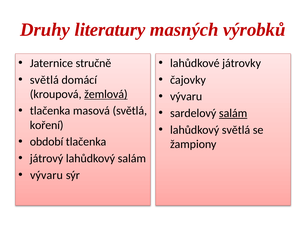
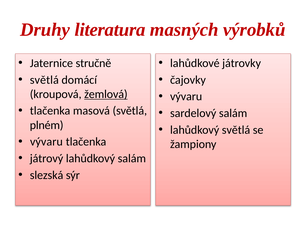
literatury: literatury -> literatura (110, 30)
salám underline: present -> none (233, 113)
koření: koření -> plném (47, 125)
období: období -> vývaru (46, 141)
vývaru: vývaru -> slezská (47, 175)
